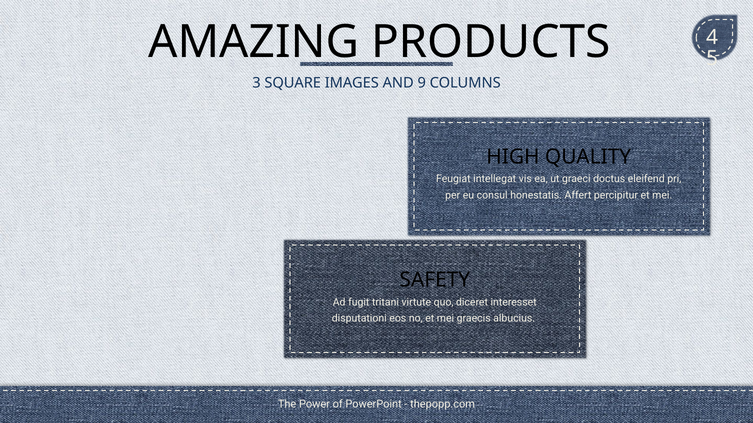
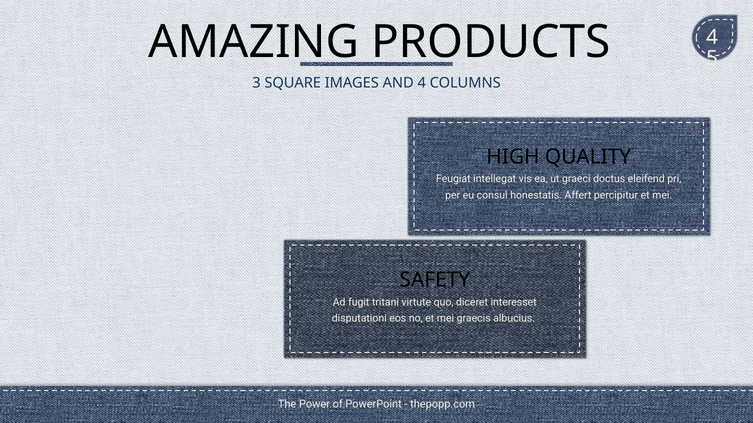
AND 9: 9 -> 4 (422, 83)
